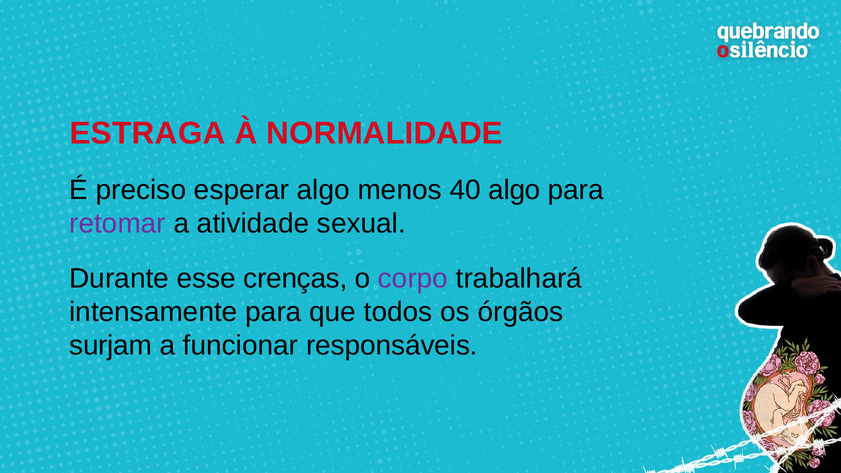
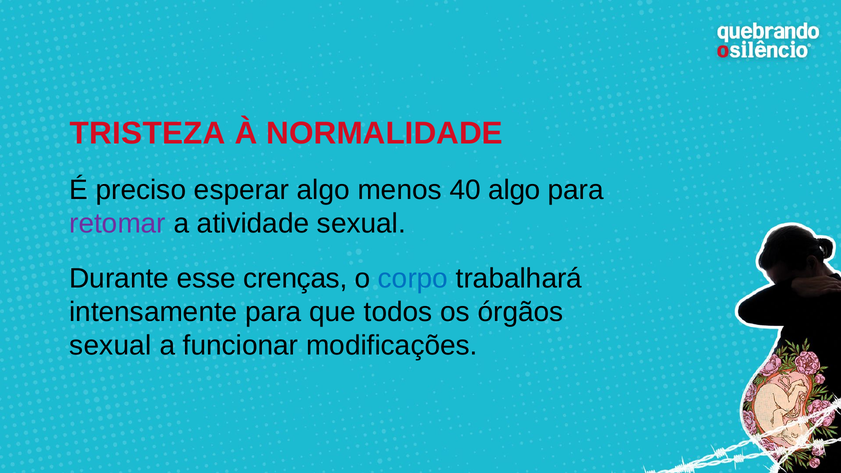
ESTRAGA: ESTRAGA -> TRISTEZA (148, 134)
corpo colour: purple -> blue (413, 278)
surjam: surjam -> sexual (110, 346)
responsáveis: responsáveis -> modificações (392, 346)
